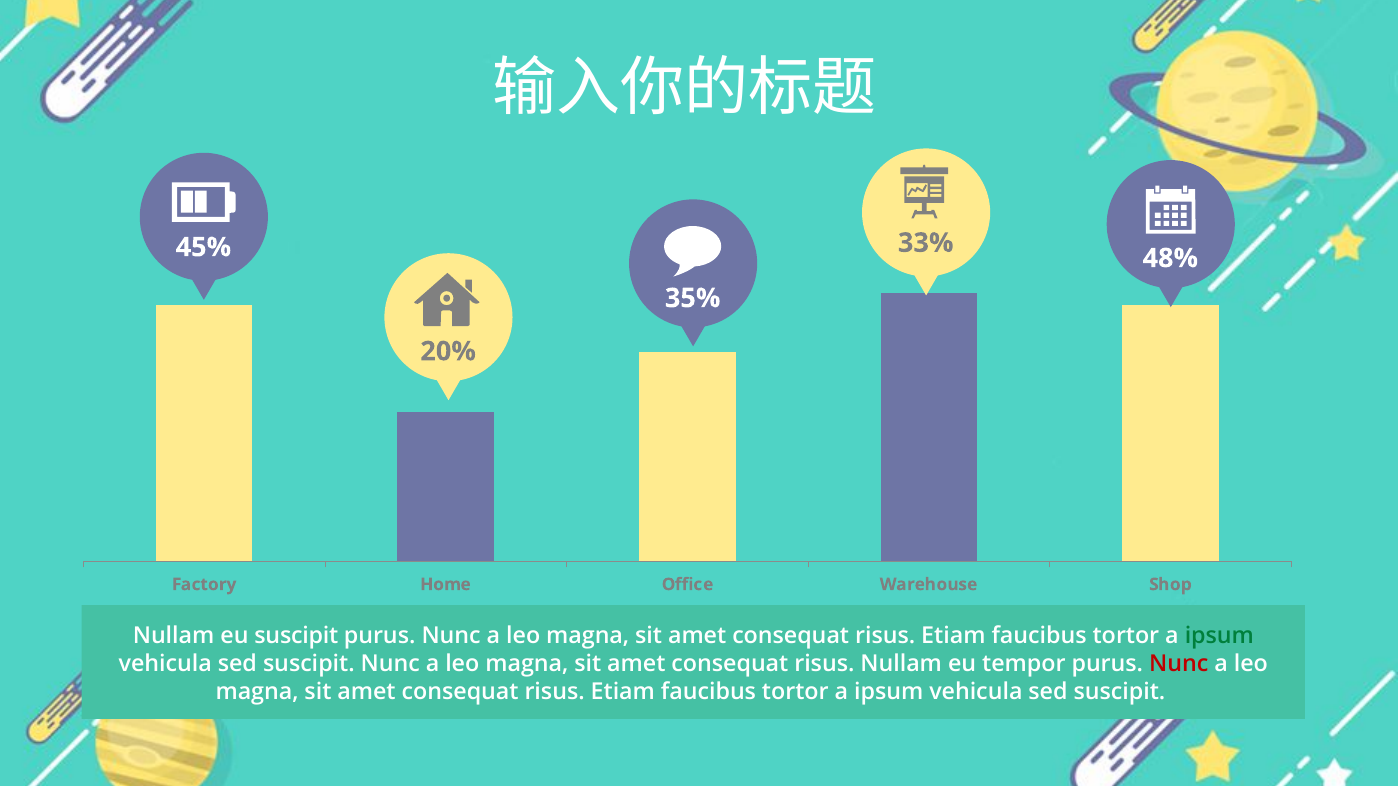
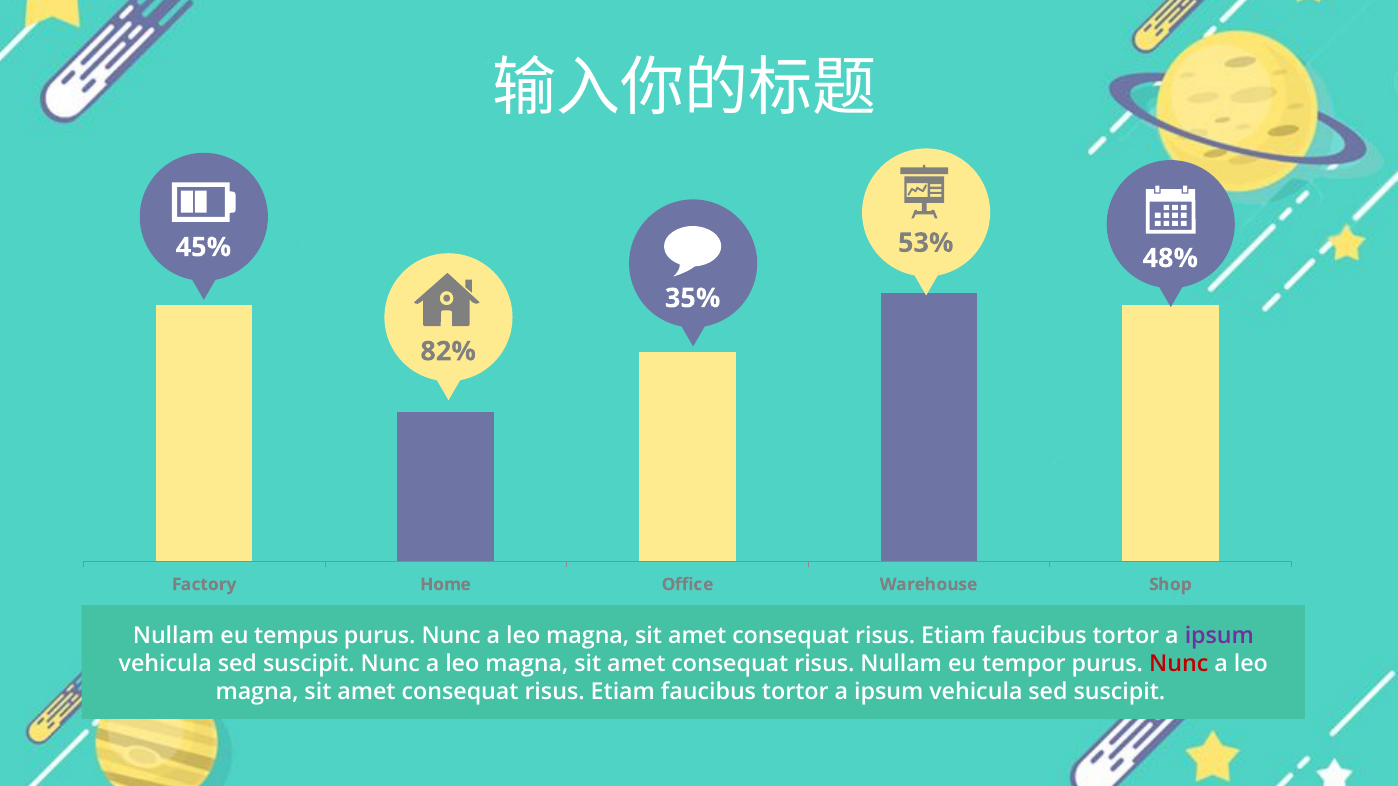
33%: 33% -> 53% (926, 243)
20%: 20% -> 82% (448, 352)
eu suscipit: suscipit -> tempus (296, 636)
ipsum colour: green -> purple (1219, 636)
